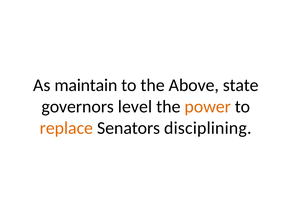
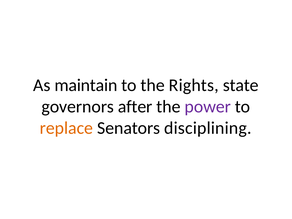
Above: Above -> Rights (194, 85)
level: level -> after (135, 107)
power colour: orange -> purple (208, 107)
